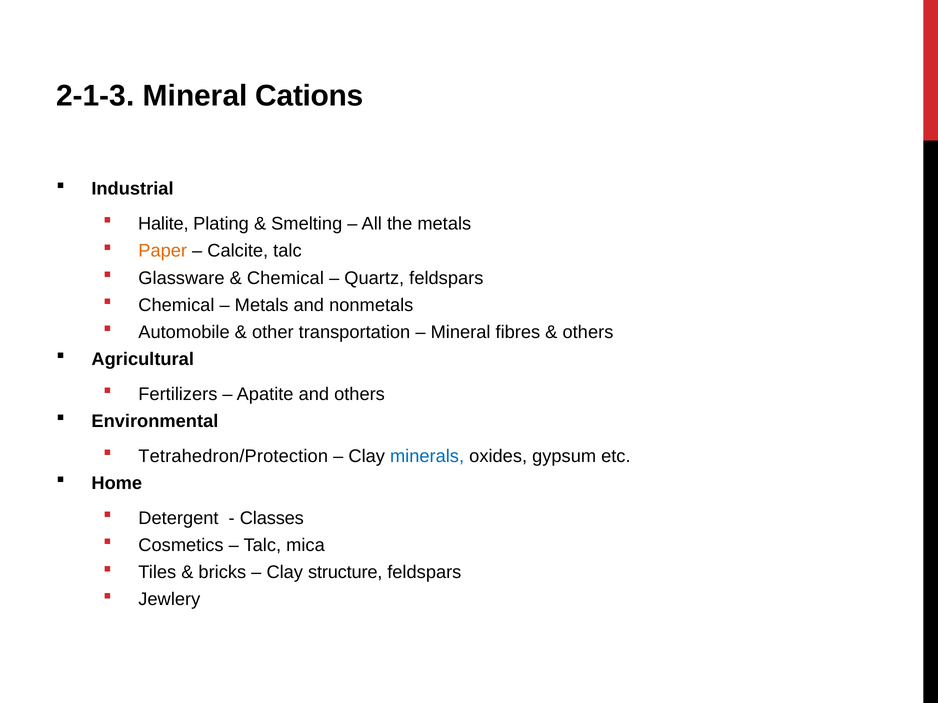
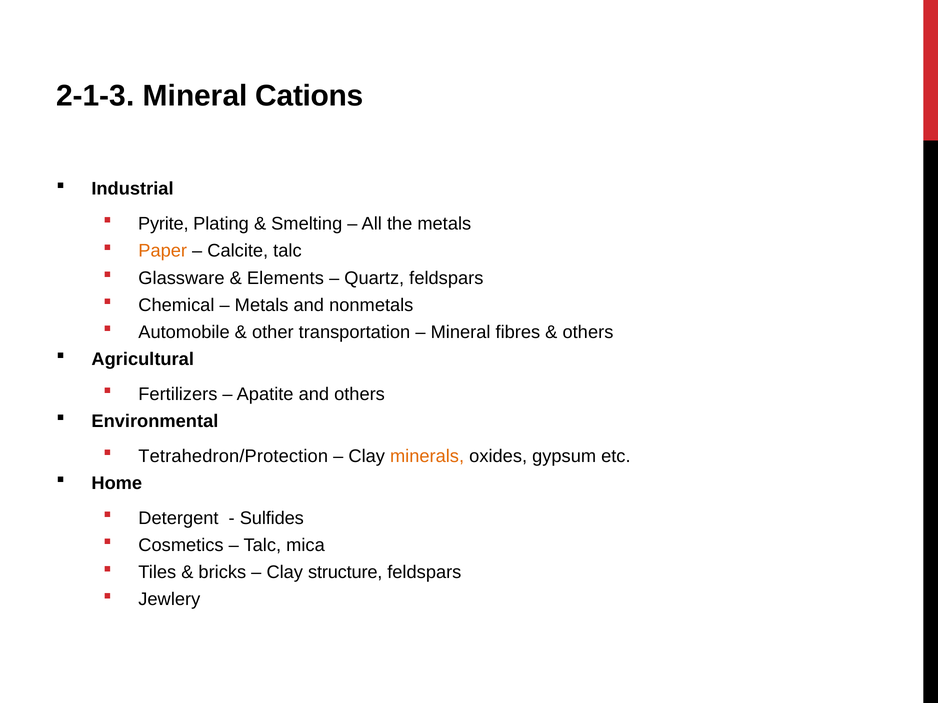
Halite: Halite -> Pyrite (163, 224)
Chemical: Chemical -> Elements (285, 278)
minerals colour: blue -> orange (427, 456)
Classes: Classes -> Sulfides (272, 519)
